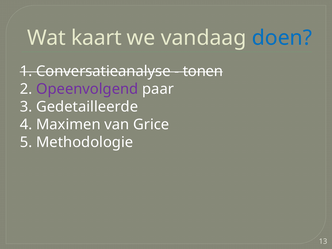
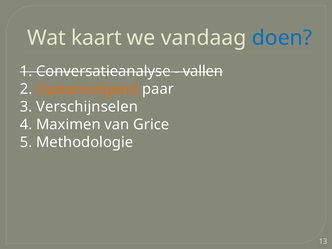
tonen: tonen -> vallen (203, 71)
Opeenvolgend colour: purple -> orange (87, 89)
Gedetailleerde: Gedetailleerde -> Verschijnselen (87, 107)
